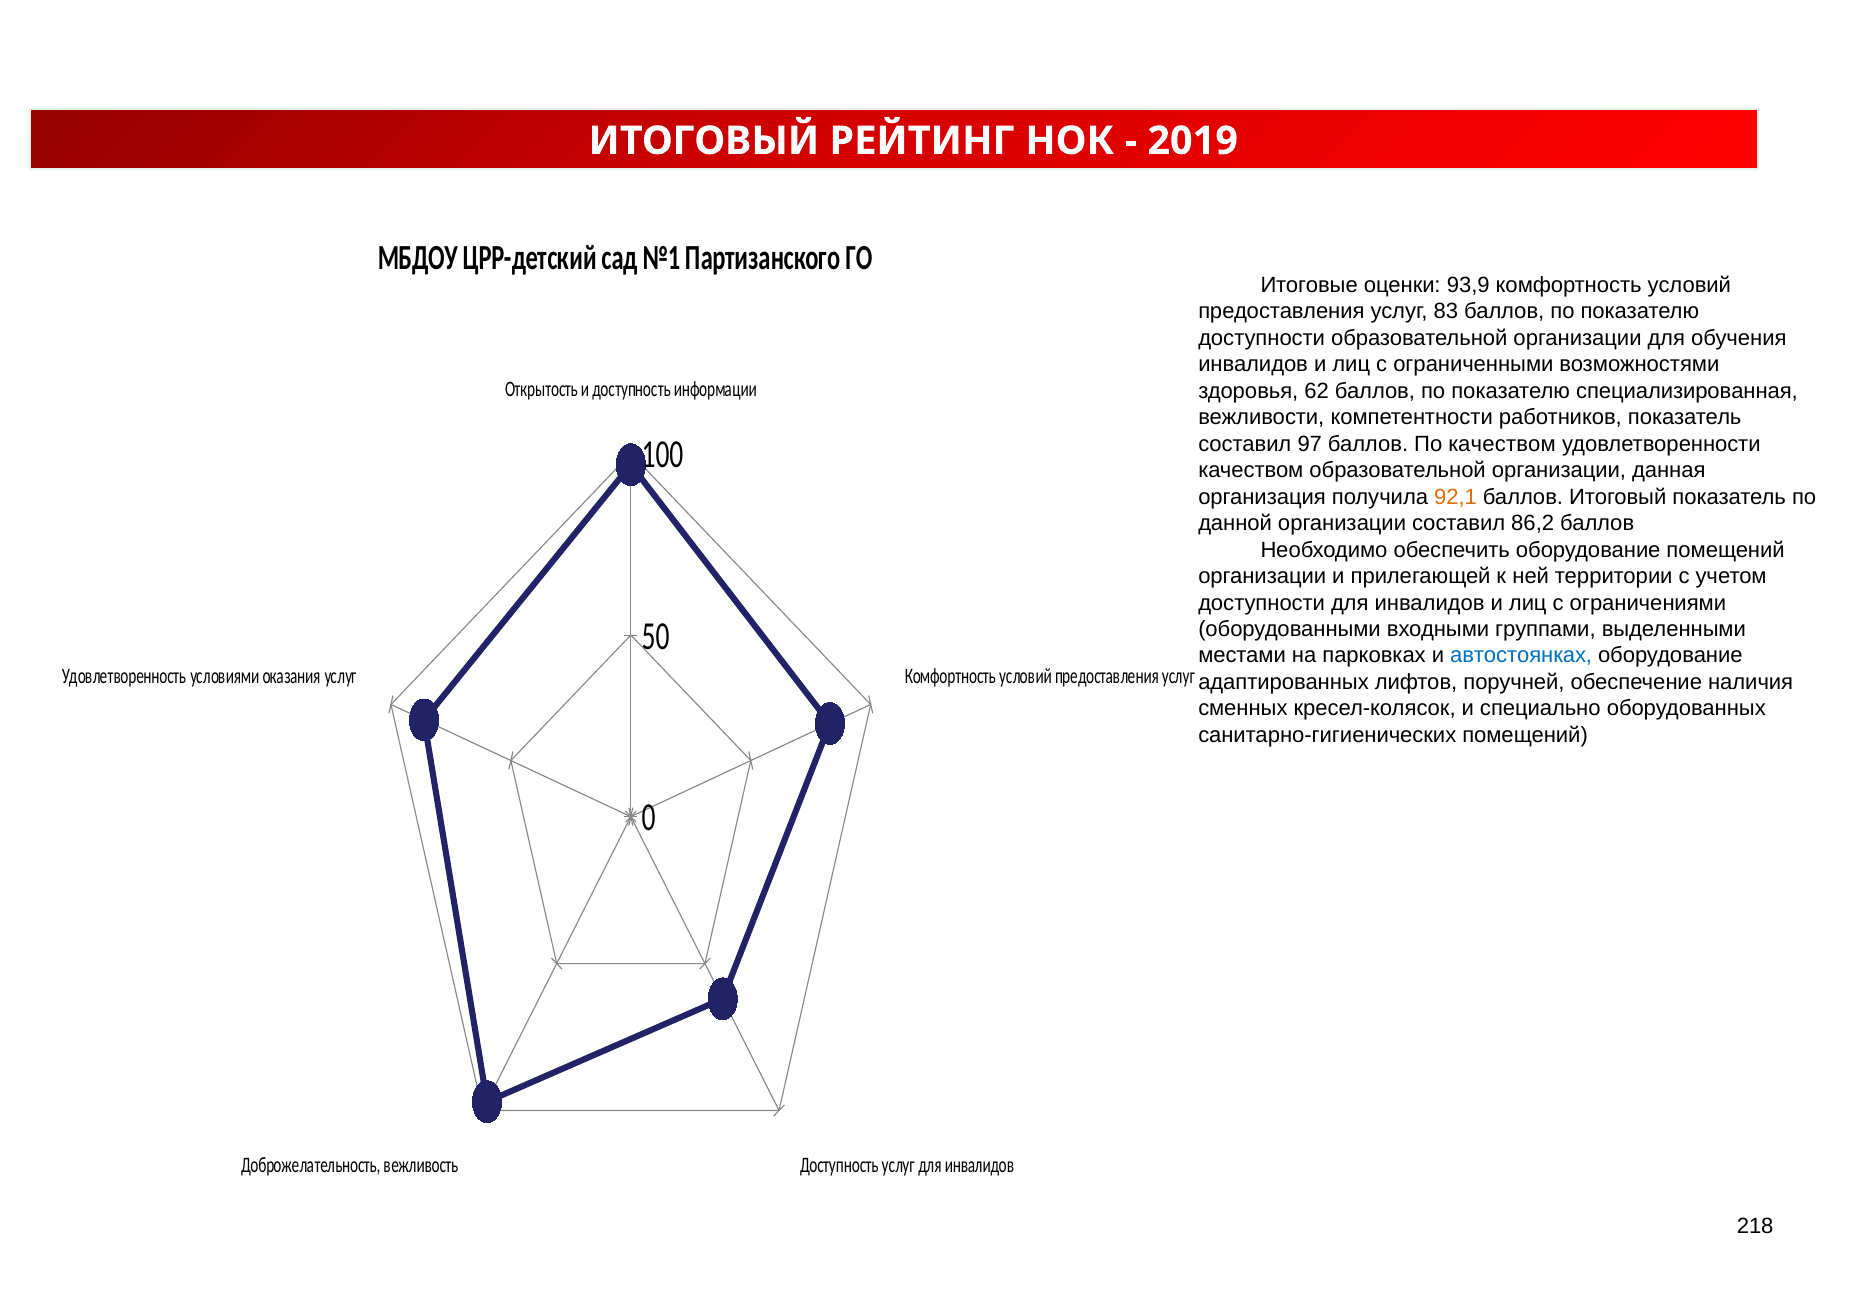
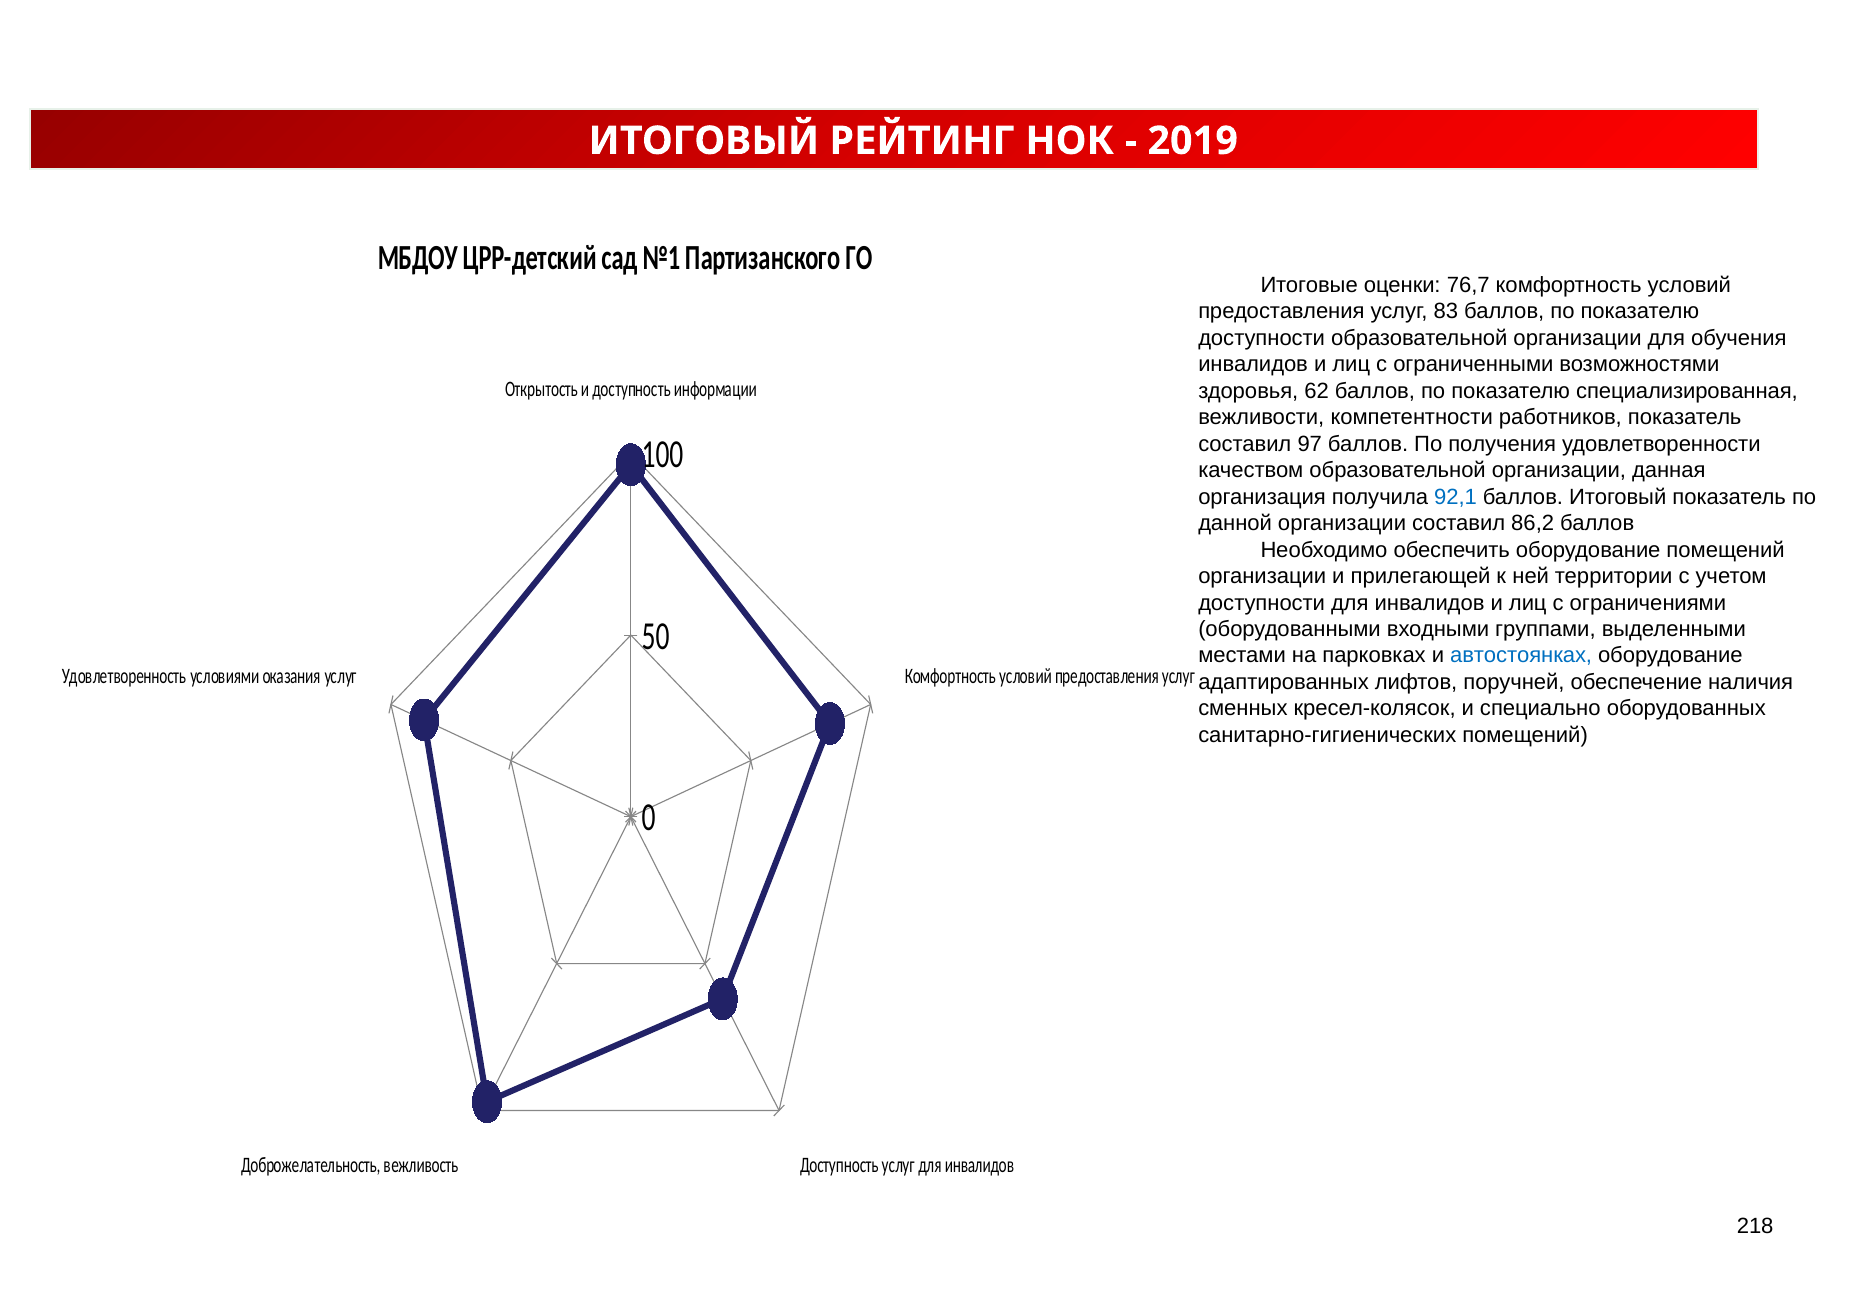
93,9: 93,9 -> 76,7 (1468, 285)
По качеством: качеством -> получения (1502, 444)
92,1 colour: orange -> blue (1456, 497)
